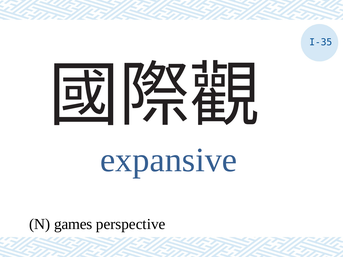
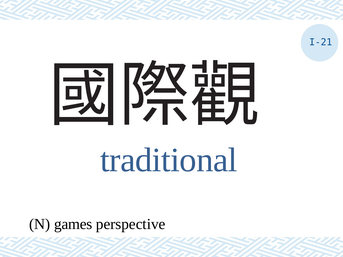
I-35: I-35 -> I-21 (321, 42)
expansive: expansive -> traditional (169, 160)
